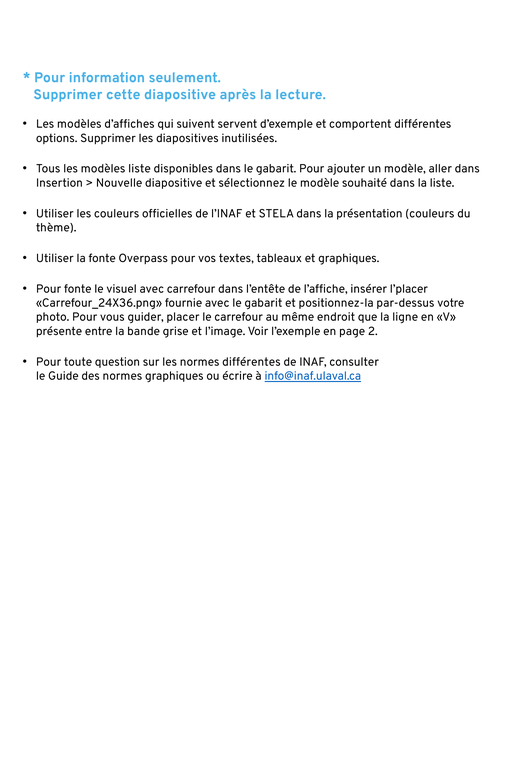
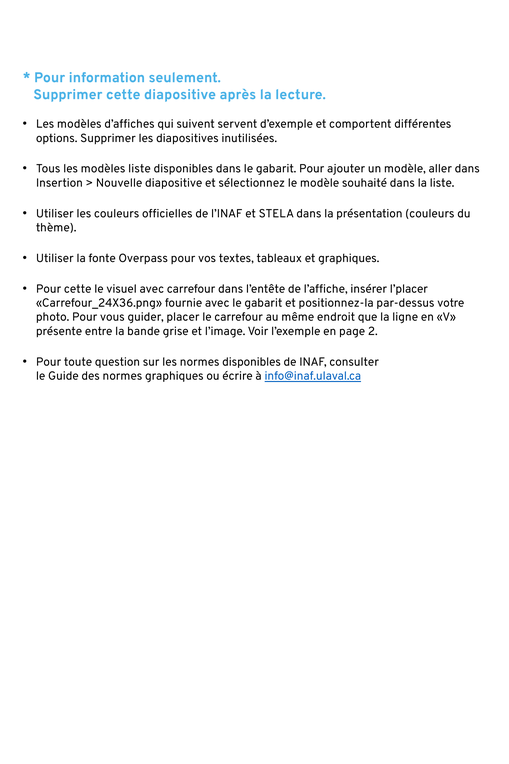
Pour fonte: fonte -> cette (78, 289)
normes différentes: différentes -> disponibles (252, 362)
